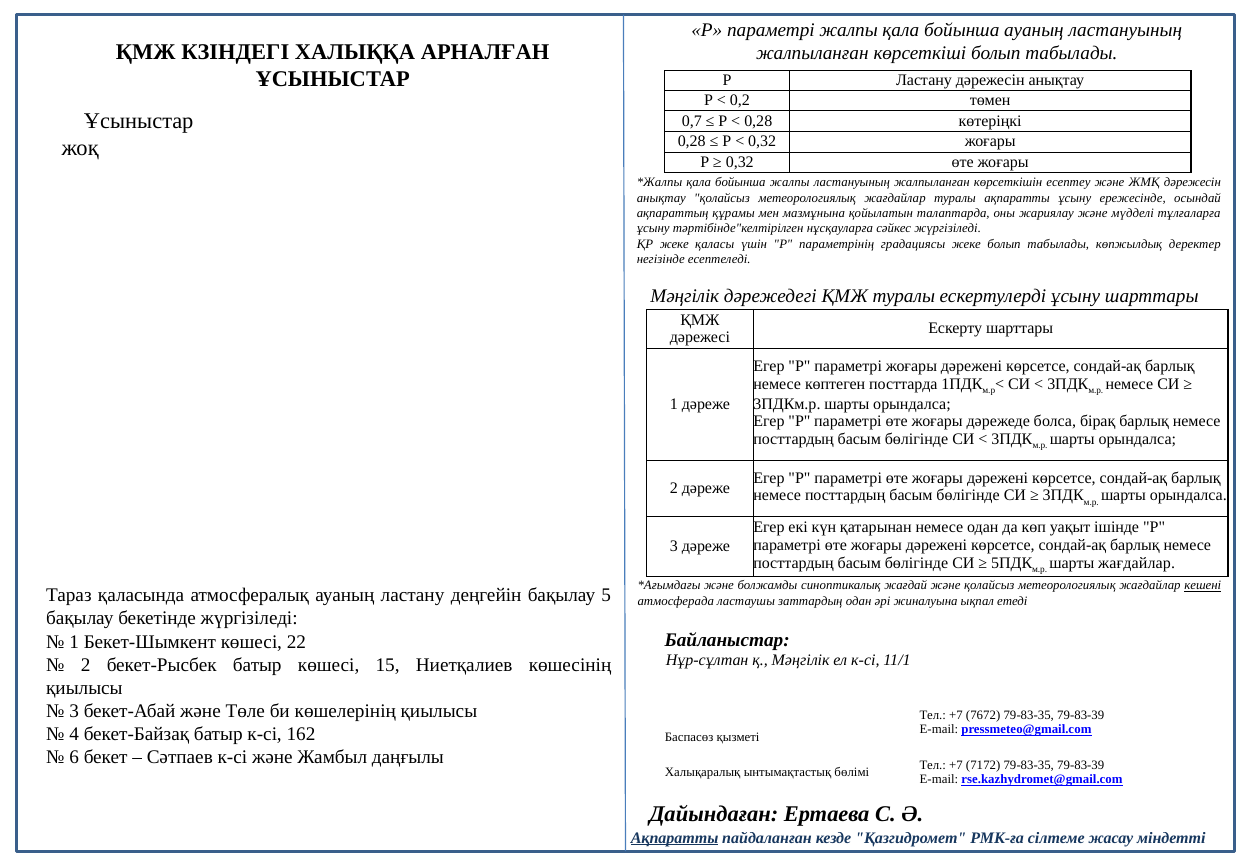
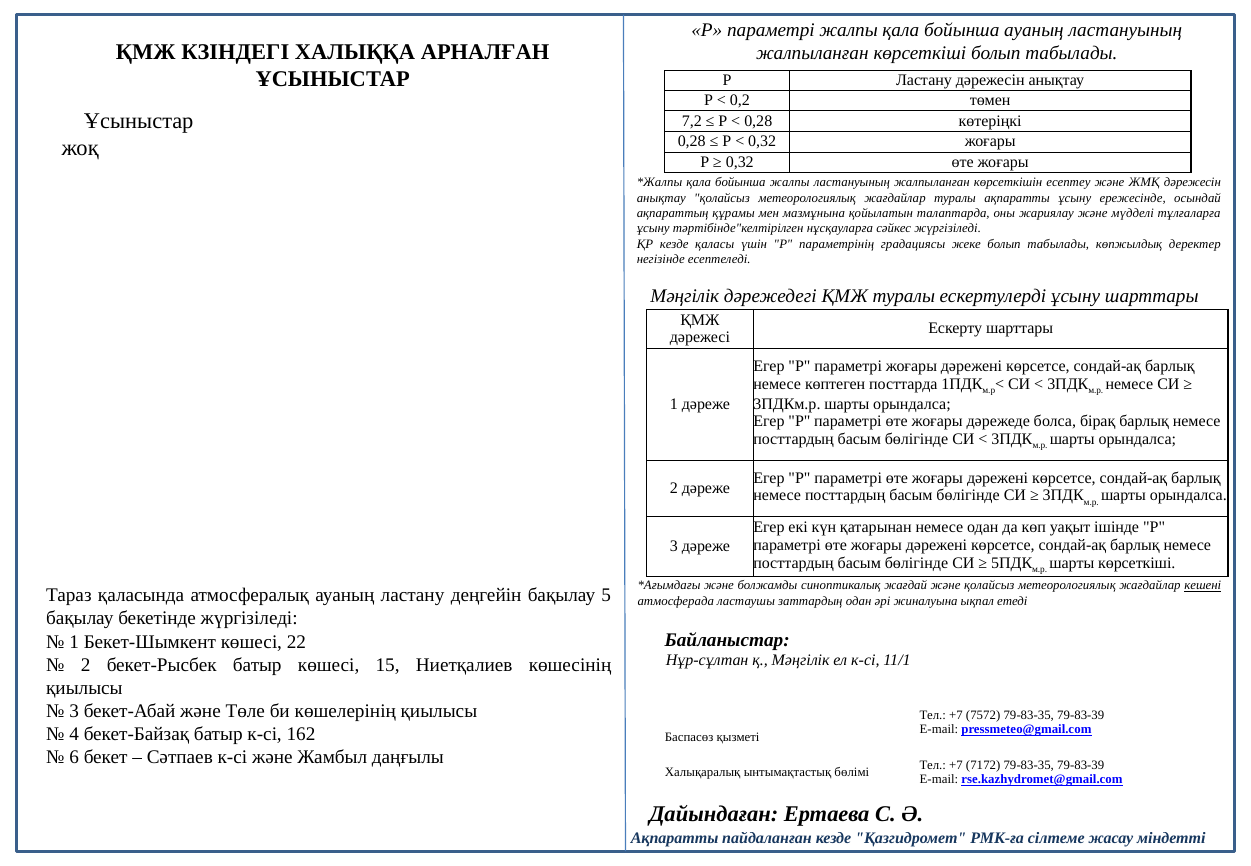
0,7: 0,7 -> 7,2 (692, 121)
ҚР жеке: жеке -> кезде (674, 244)
шарты жағдайлар: жағдайлар -> көрсеткіші (1137, 563)
7672: 7672 -> 7572 (983, 716)
Ақпаратты underline: present -> none (675, 838)
